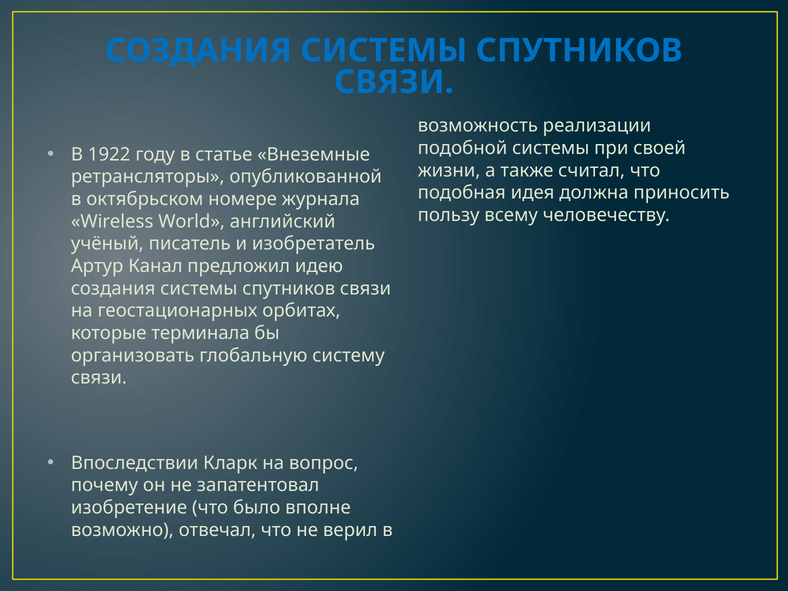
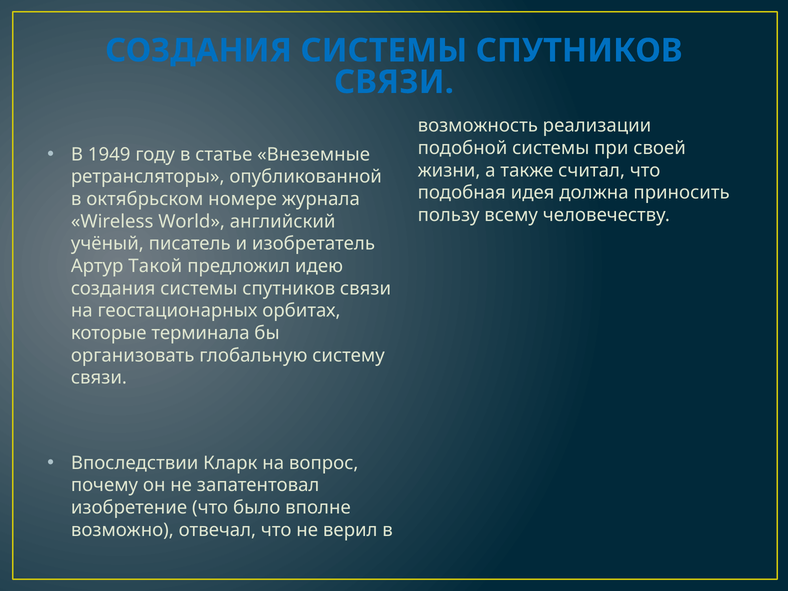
1922: 1922 -> 1949 (109, 154)
Канал: Канал -> Такой (155, 266)
